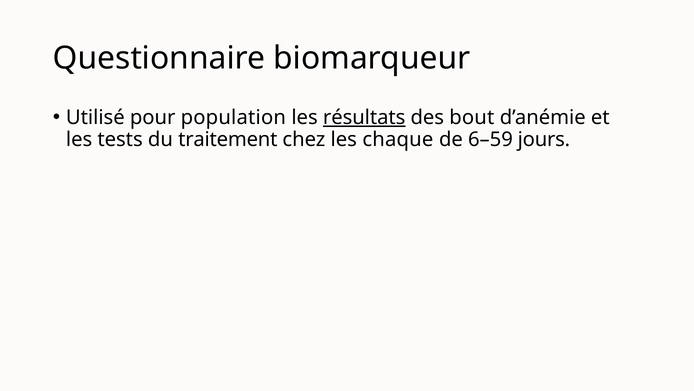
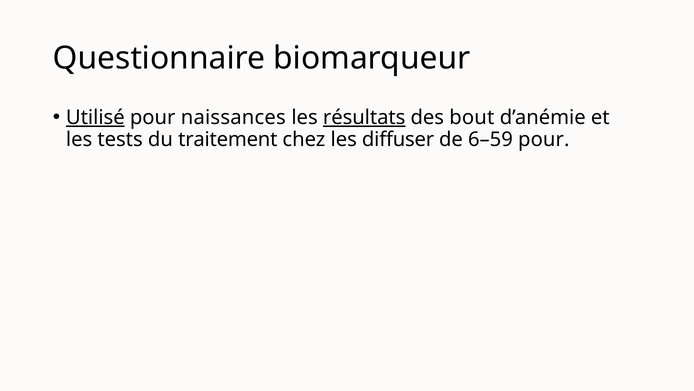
Utilisé underline: none -> present (95, 117)
population: population -> naissances (233, 117)
chaque: chaque -> diffuser (398, 139)
6–59 jours: jours -> pour (544, 139)
